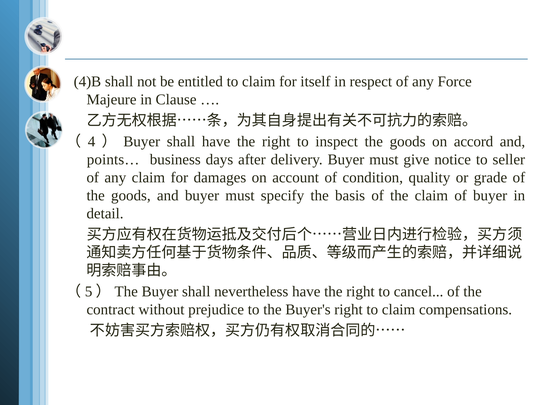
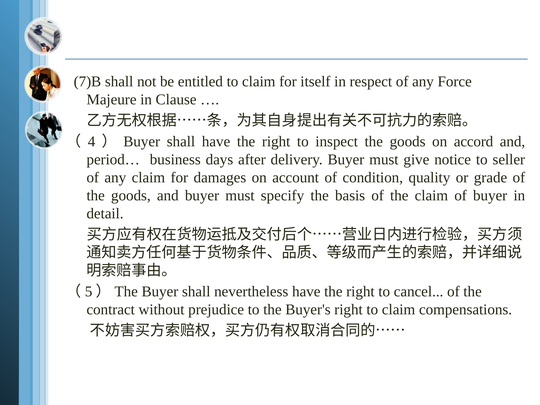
4)B: 4)B -> 7)B (87, 81)
points…: points… -> period… (113, 159)
